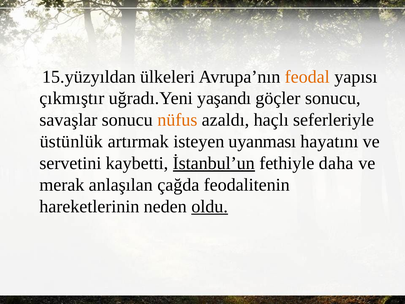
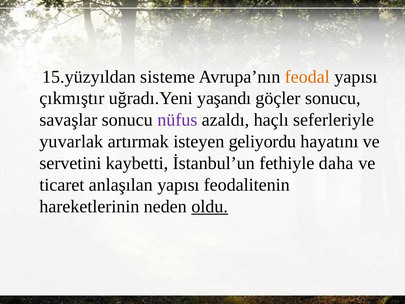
ülkeleri: ülkeleri -> sisteme (168, 77)
nüfus colour: orange -> purple (177, 120)
üstünlük: üstünlük -> yuvarlak (71, 141)
uyanması: uyanması -> geliyordu (262, 141)
İstanbul’un underline: present -> none (214, 163)
merak: merak -> ticaret (62, 185)
anlaşılan çağda: çağda -> yapısı (179, 185)
